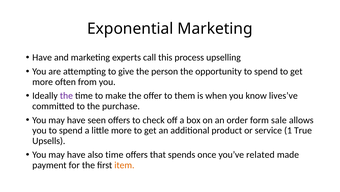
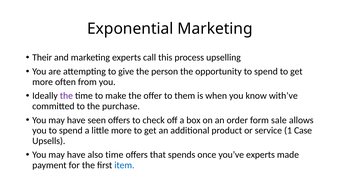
Have: Have -> Their (42, 57)
lives’ve: lives’ve -> with’ve (283, 95)
True: True -> Case (303, 130)
you’ve related: related -> experts (260, 154)
item colour: orange -> blue (124, 165)
